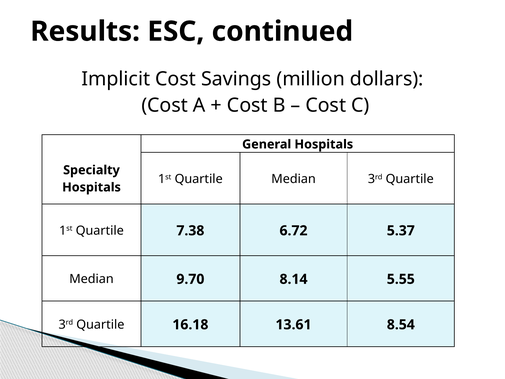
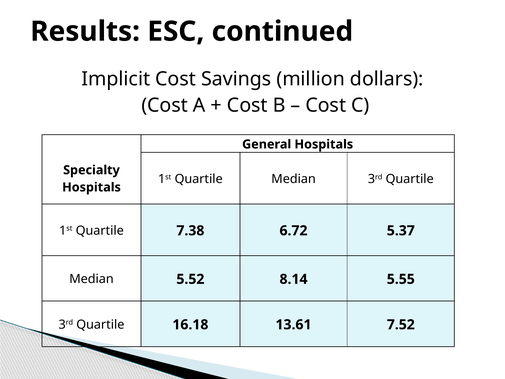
9.70: 9.70 -> 5.52 (190, 279)
8.54: 8.54 -> 7.52 (401, 324)
